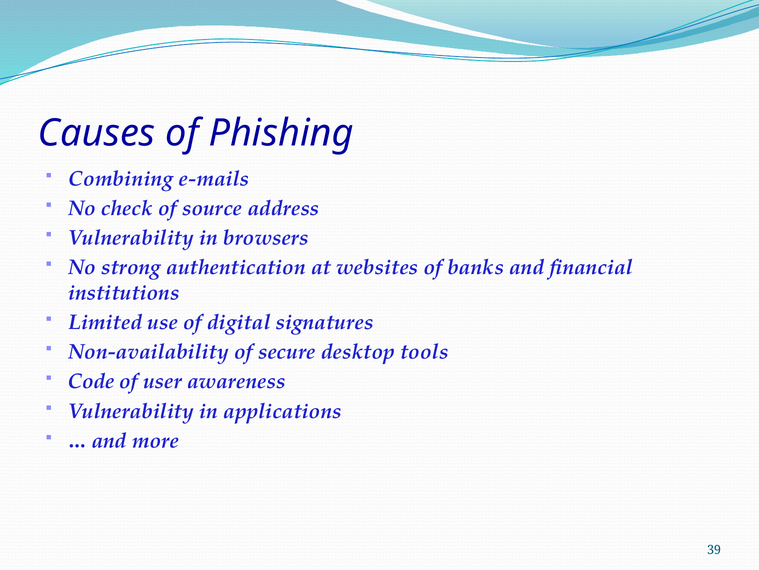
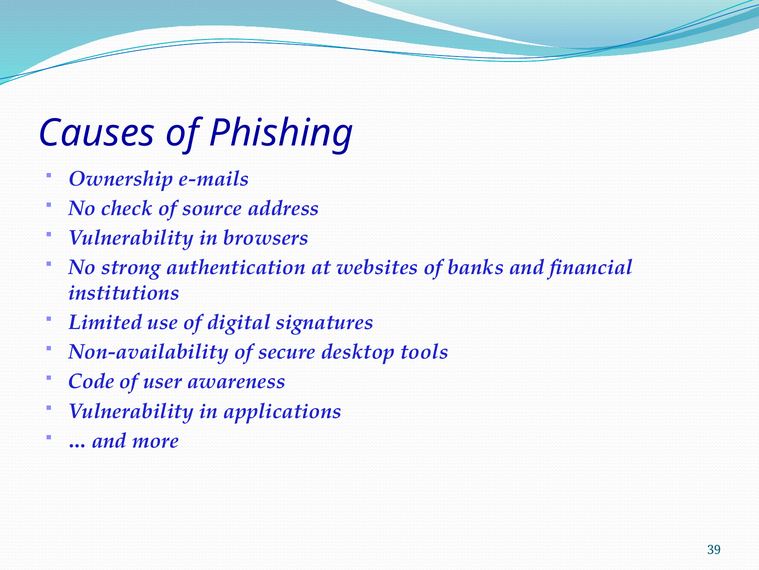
Combining: Combining -> Ownership (121, 179)
